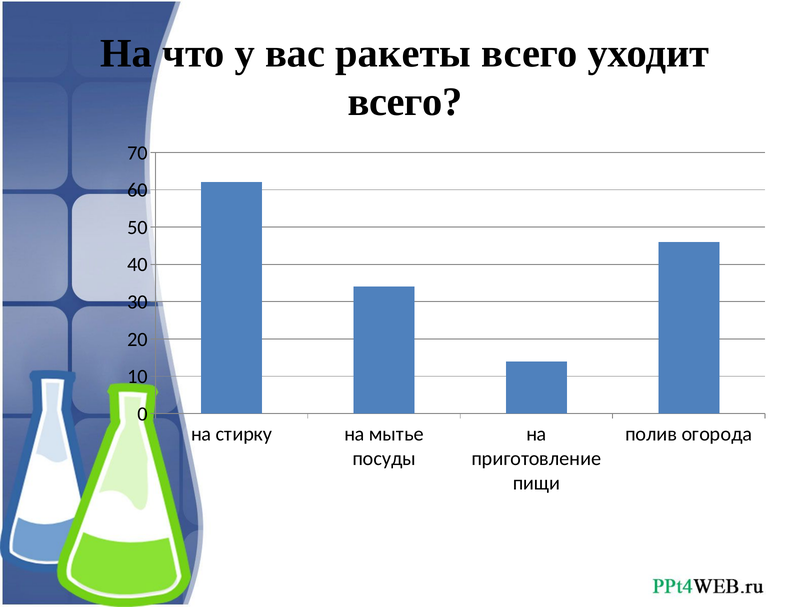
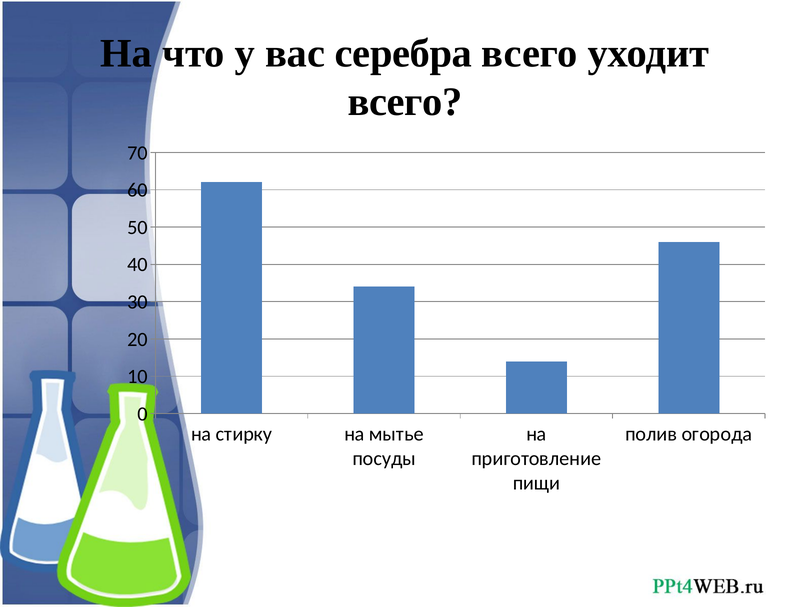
ракеты: ракеты -> серебра (403, 53)
